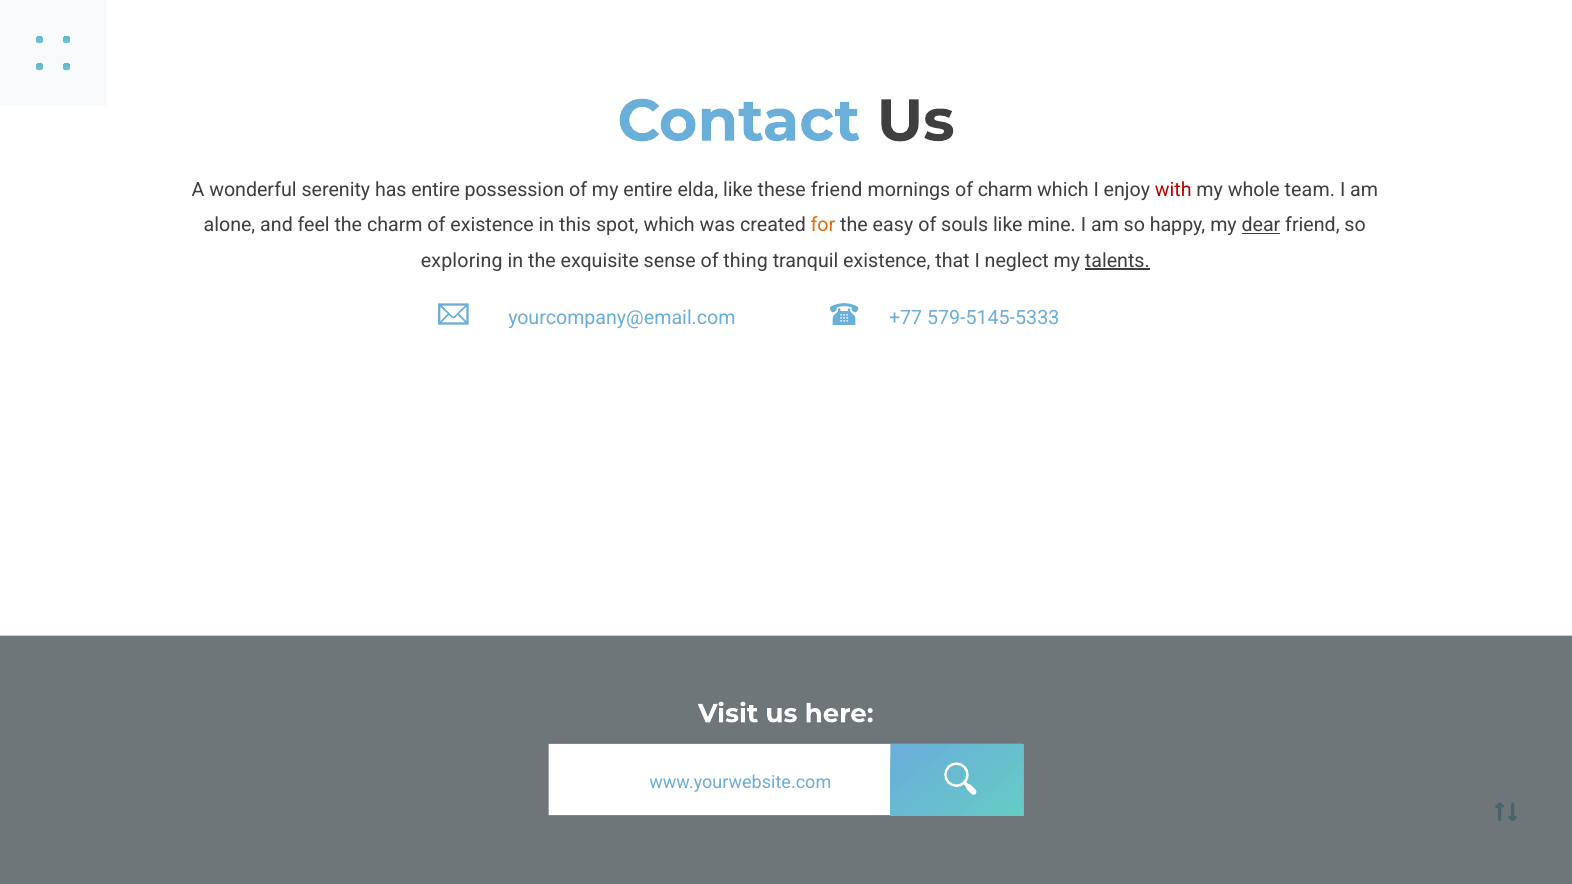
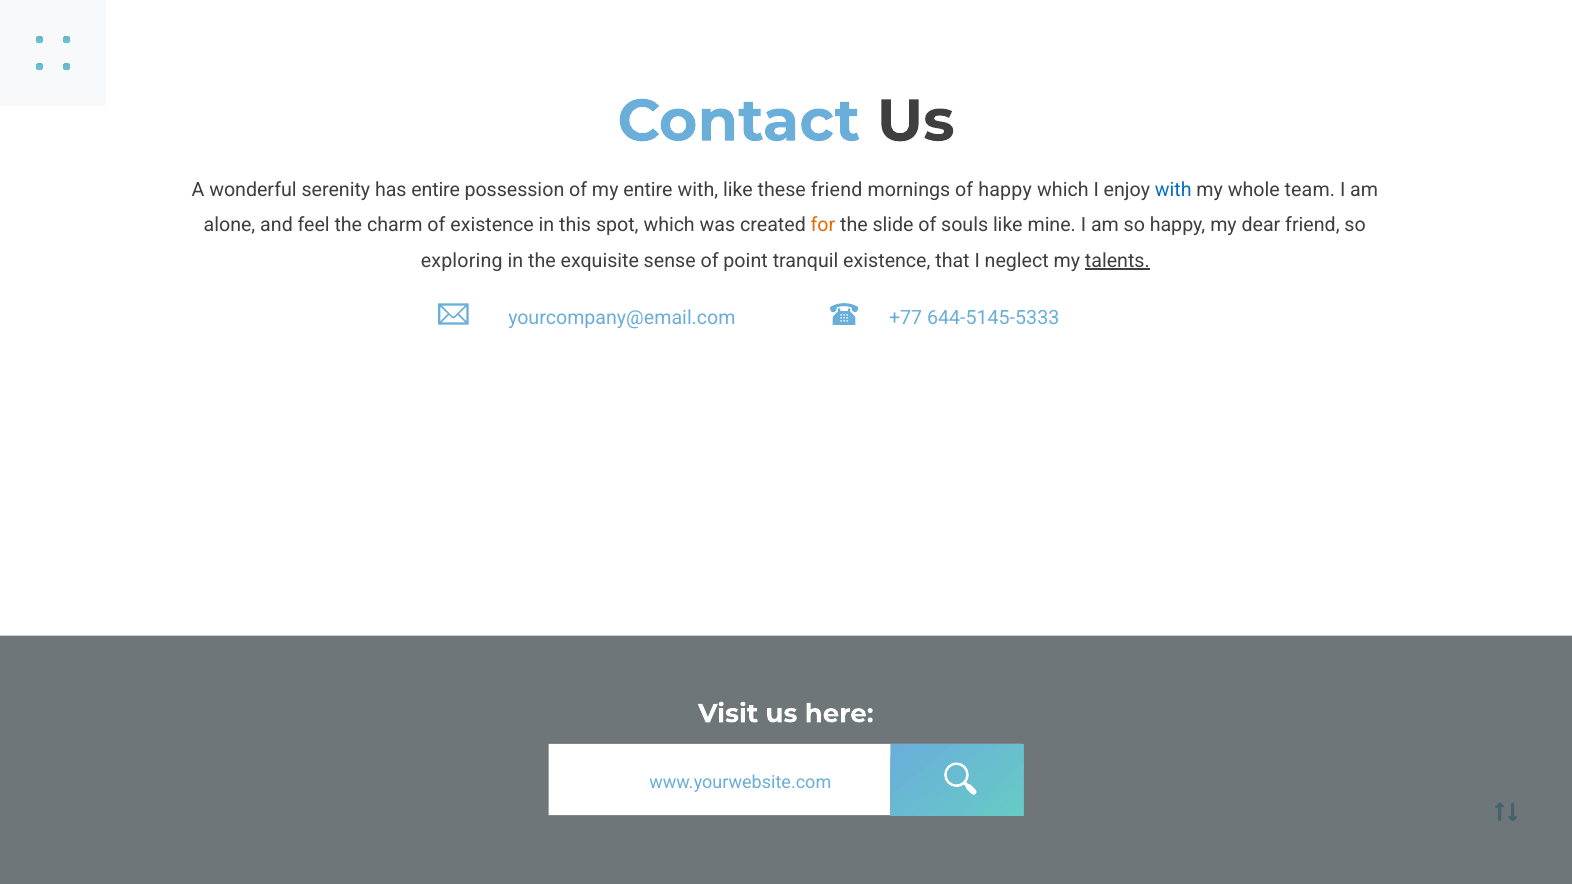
entire elda: elda -> with (698, 190)
of charm: charm -> happy (1005, 190)
with colour: red -> blue (1173, 190)
easy: easy -> slide (893, 225)
dear underline: present -> none (1261, 225)
thing: thing -> point (746, 261)
579-5145-5333: 579-5145-5333 -> 644-5145-5333 (993, 318)
